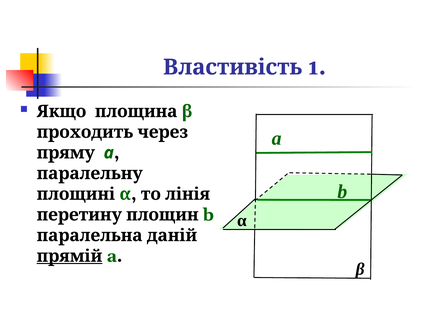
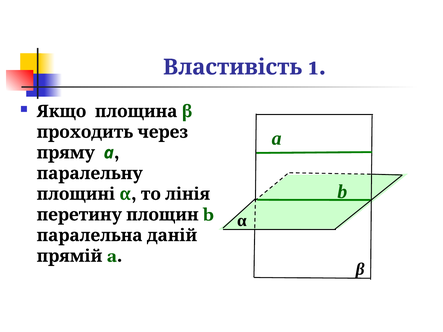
прямій underline: present -> none (69, 256)
